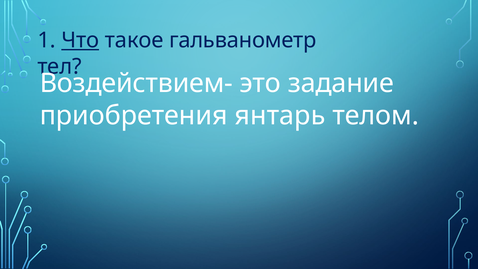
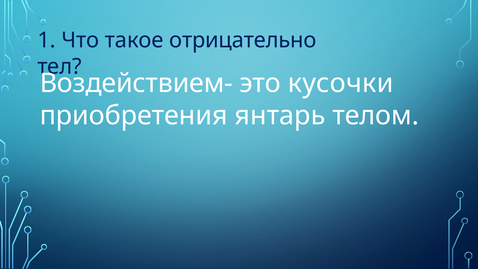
Что underline: present -> none (80, 40)
гальванометр: гальванометр -> отрицательно (243, 40)
задание: задание -> кусочки (341, 83)
